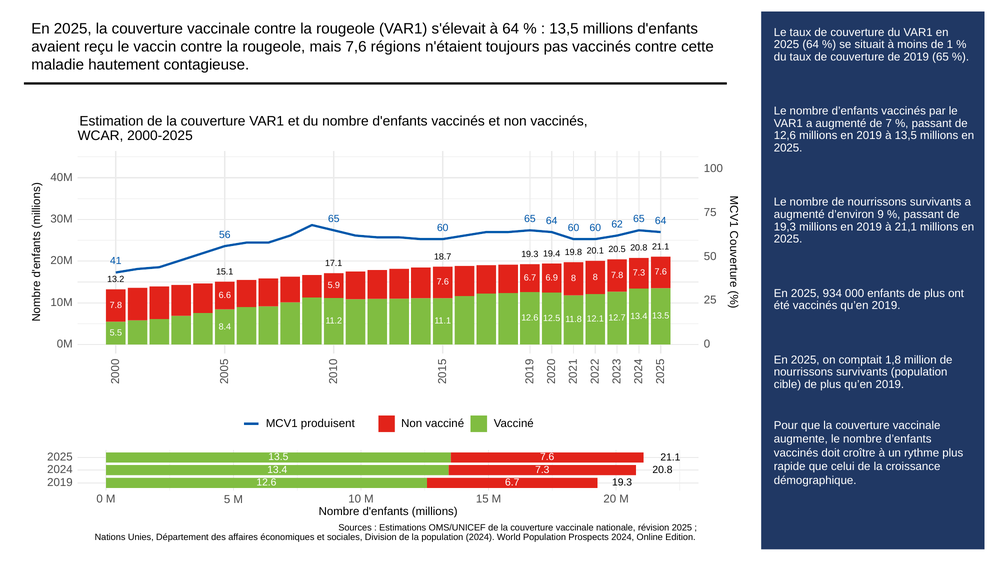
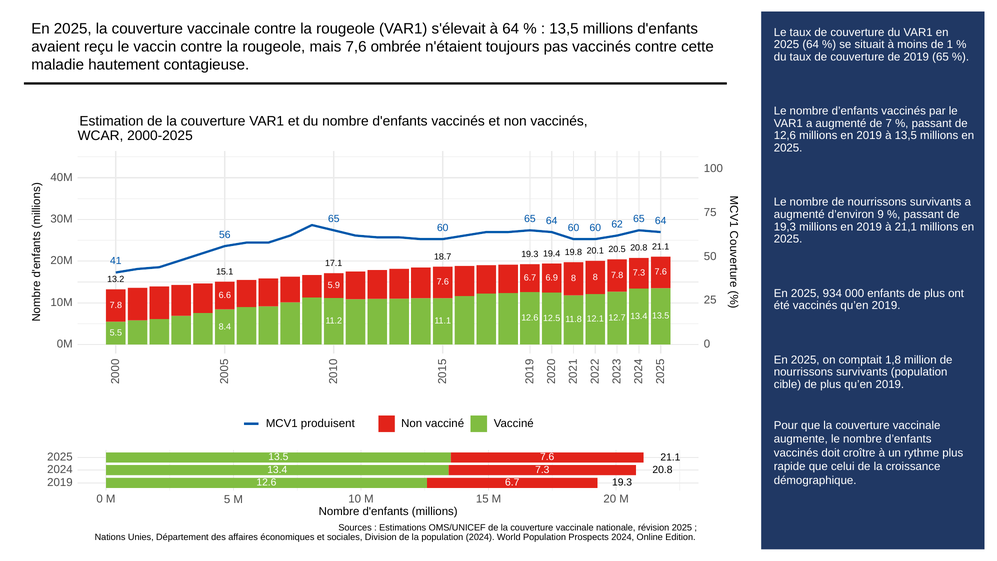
régions: régions -> ombrée (396, 47)
